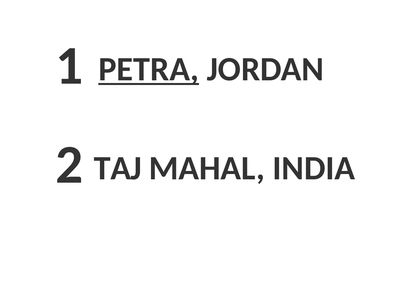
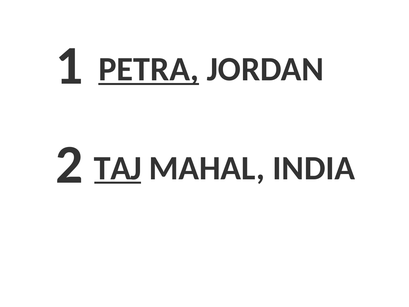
TAJ underline: none -> present (118, 168)
